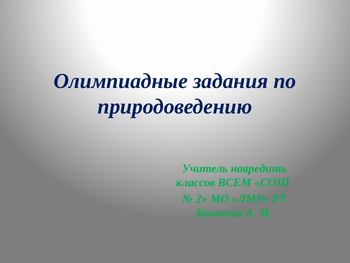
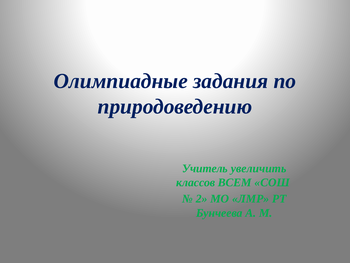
навредить: навредить -> увеличить (259, 168)
